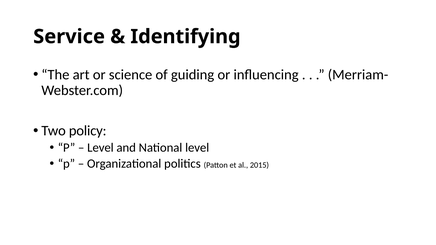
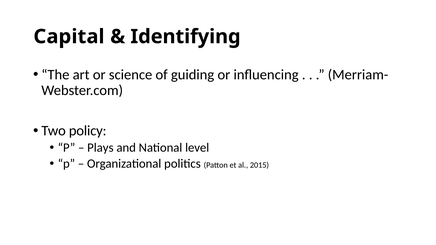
Service: Service -> Capital (69, 37)
Level: Level -> Plays (100, 148)
